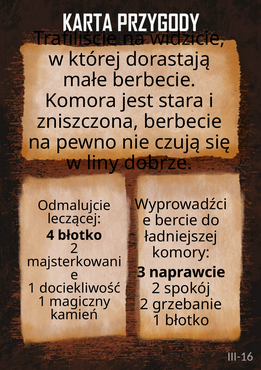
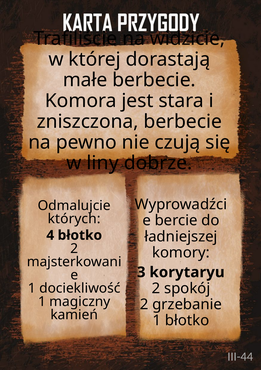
leczącej: leczącej -> których (74, 219)
naprawcie: naprawcie -> korytaryu (187, 273)
III-16: III-16 -> III-44 (240, 357)
